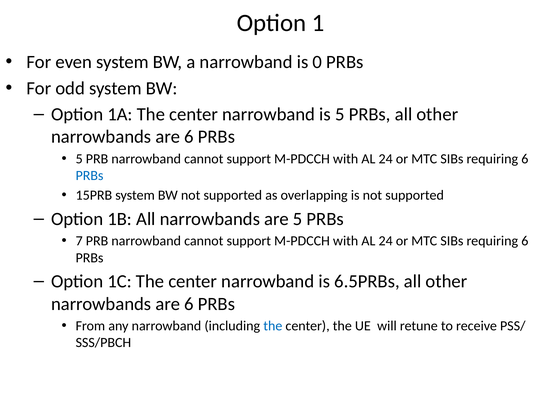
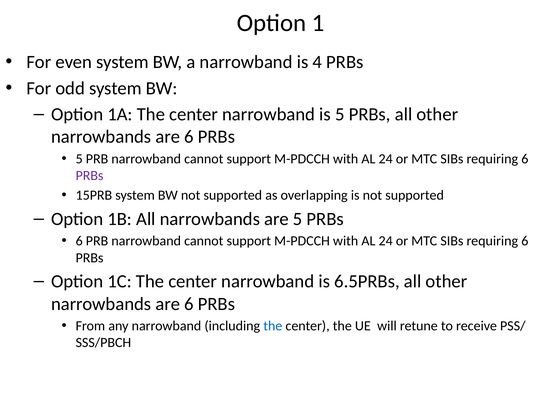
0: 0 -> 4 (317, 62)
PRBs colour: blue -> purple (90, 176)
7: 7 -> 6 (79, 241)
